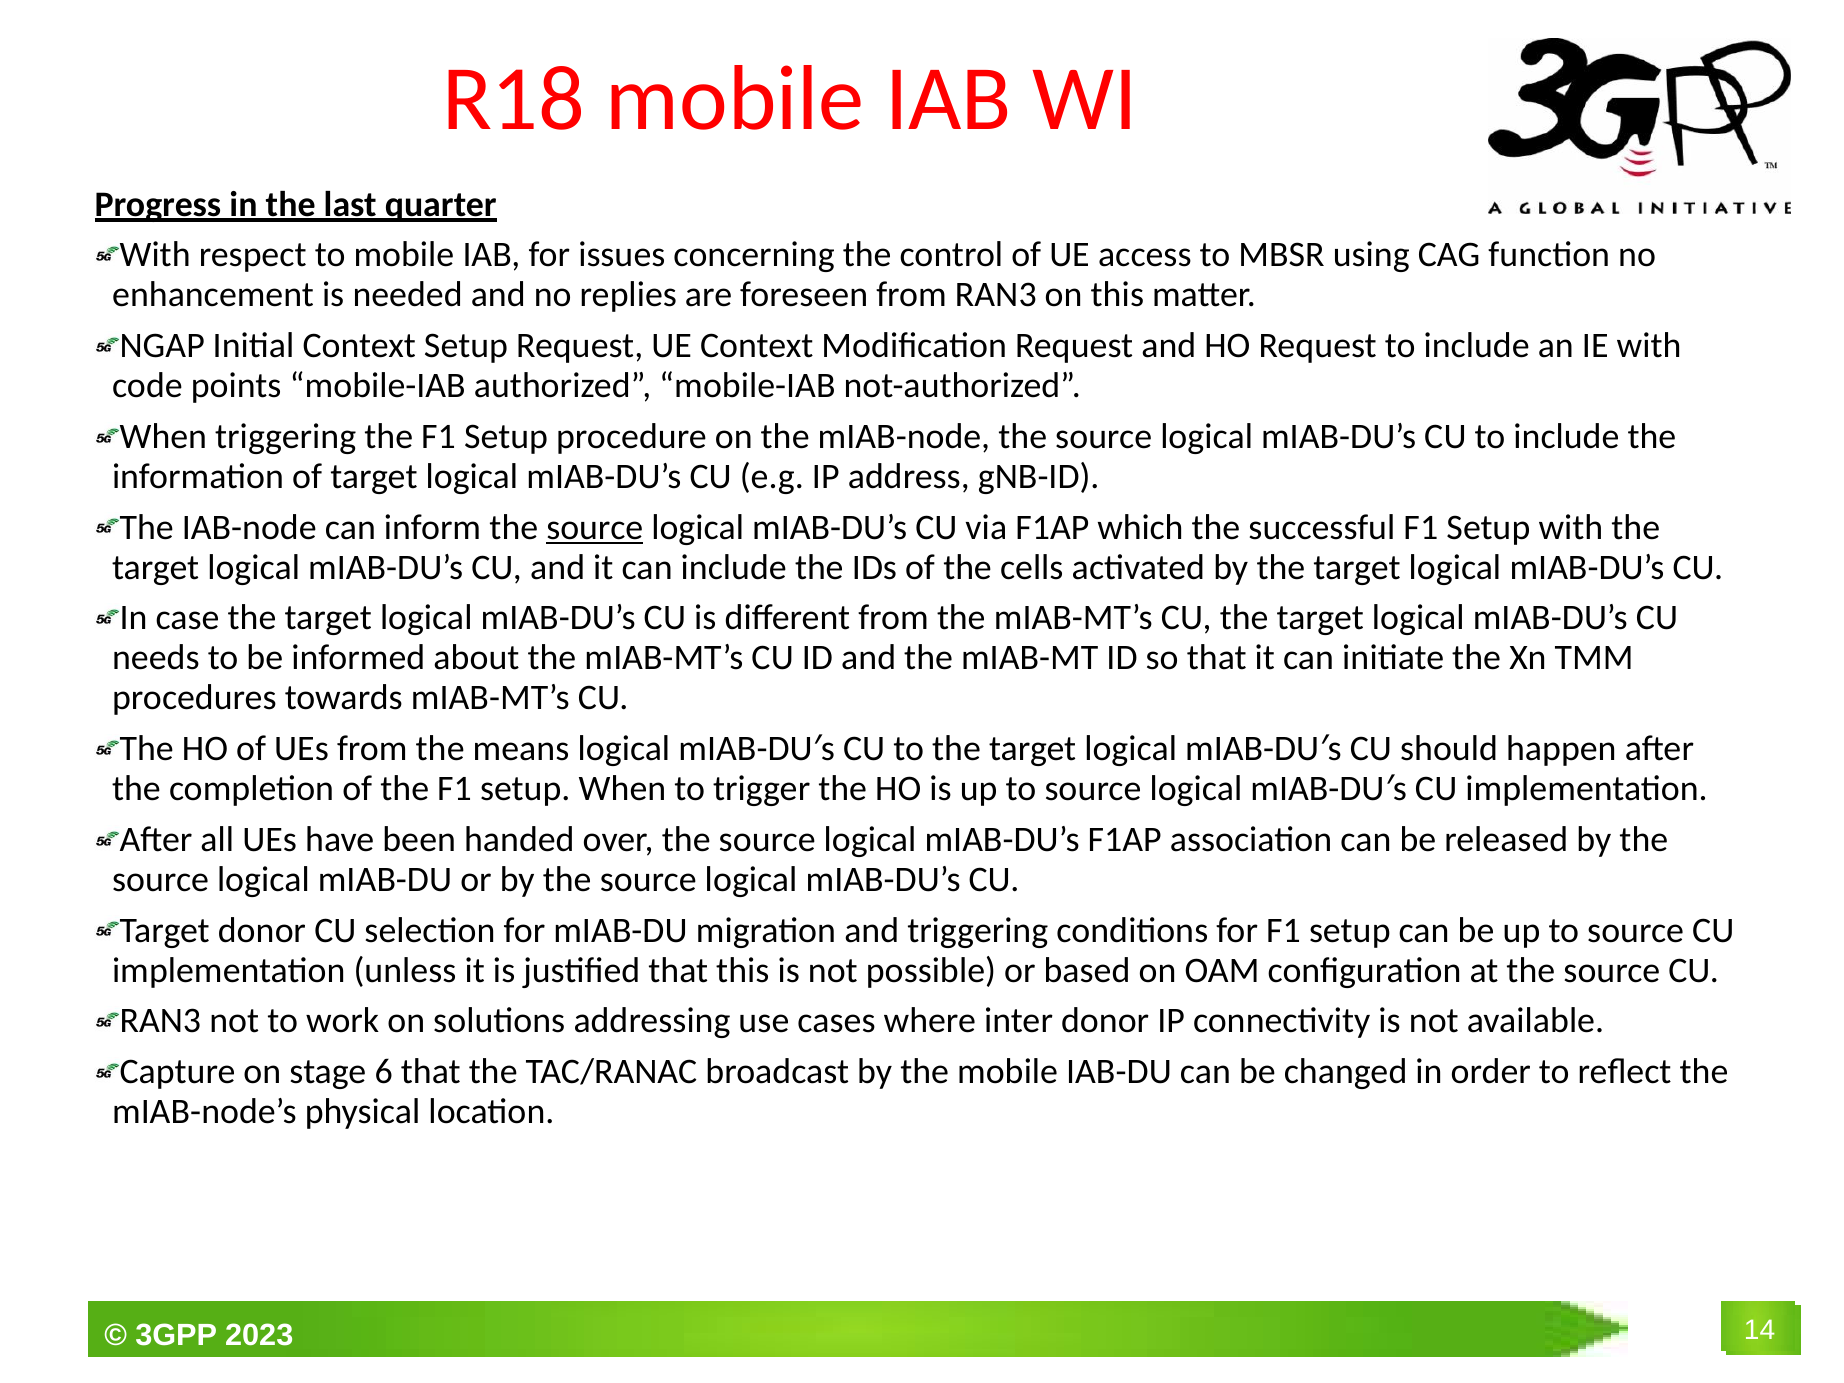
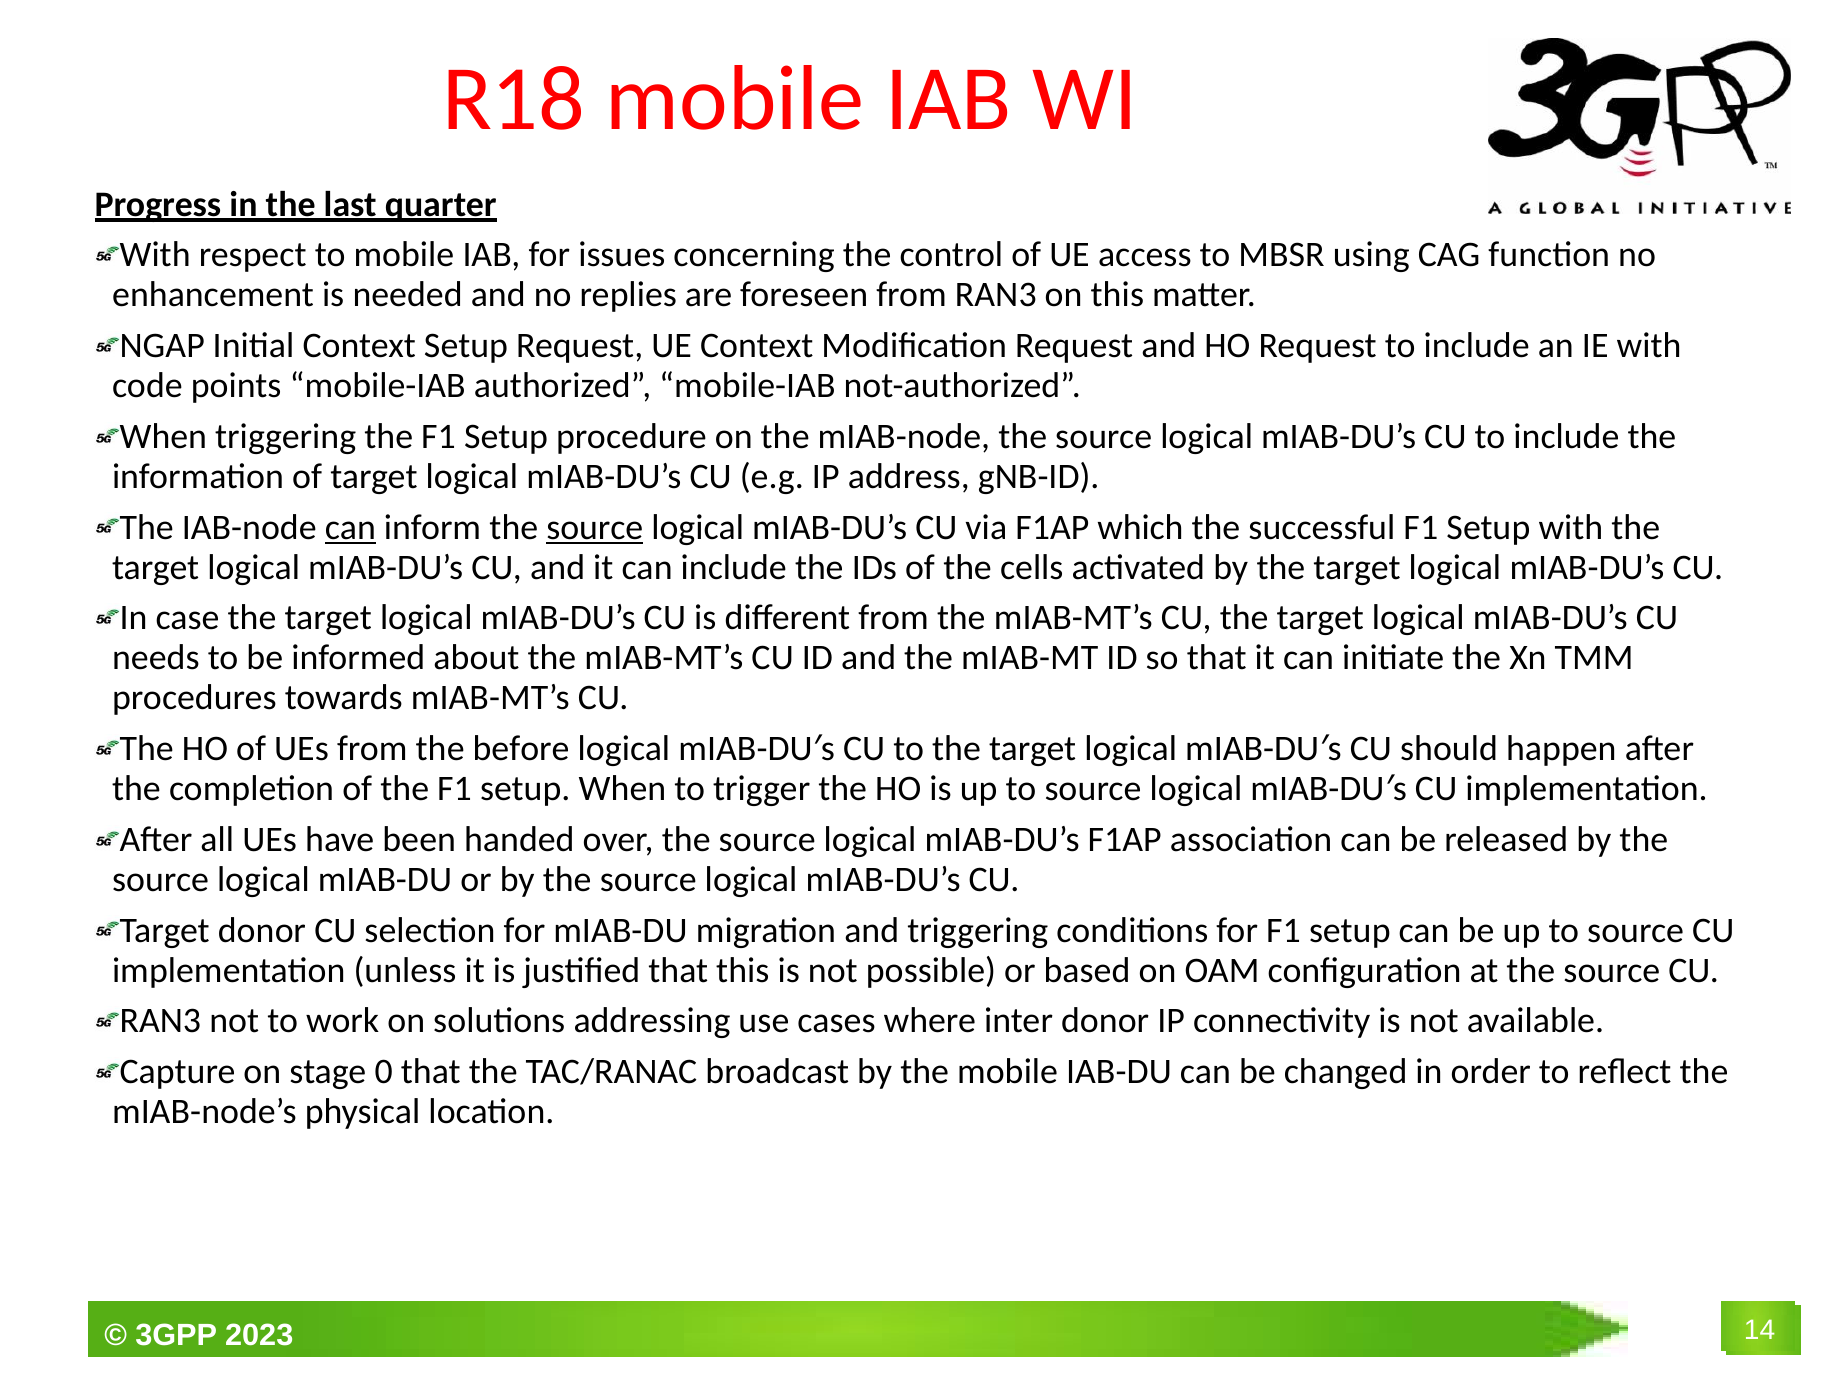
can underline: none -> present (350, 527)
means: means -> before (521, 749)
6: 6 -> 0 (384, 1072)
